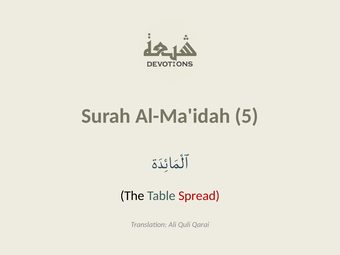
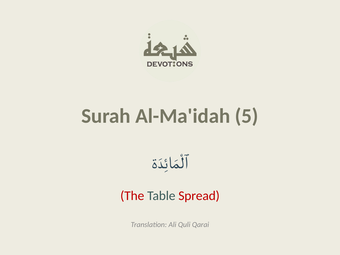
The colour: black -> red (132, 196)
